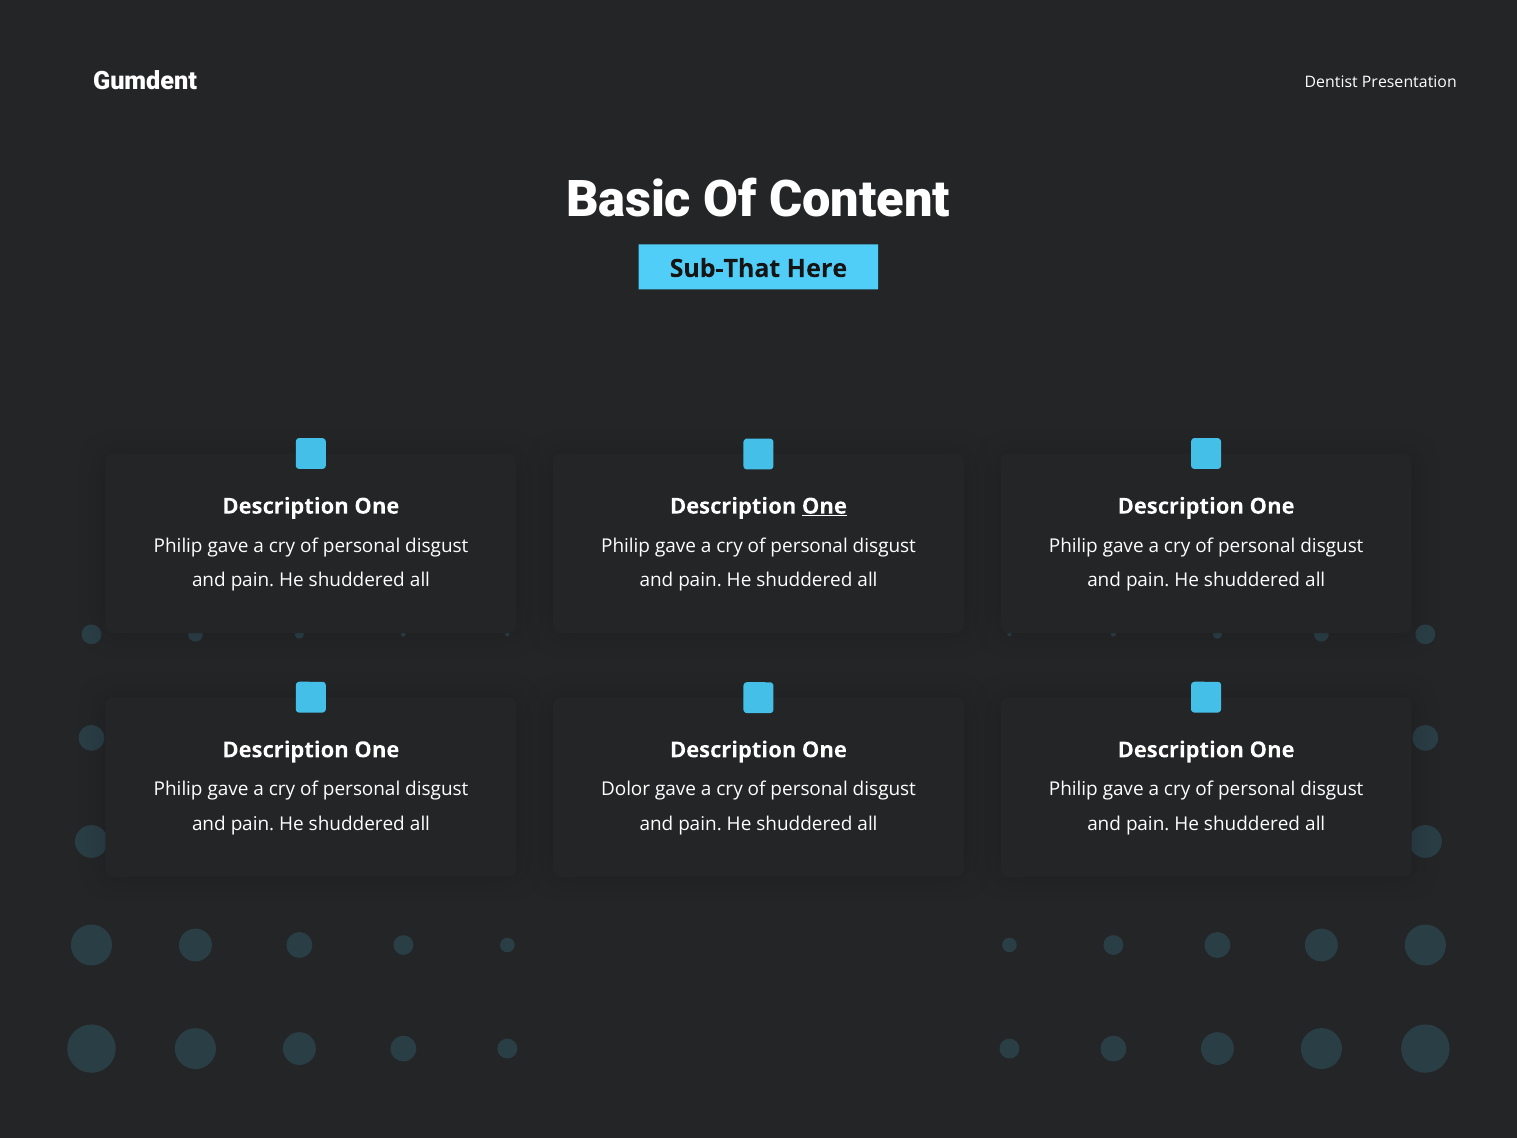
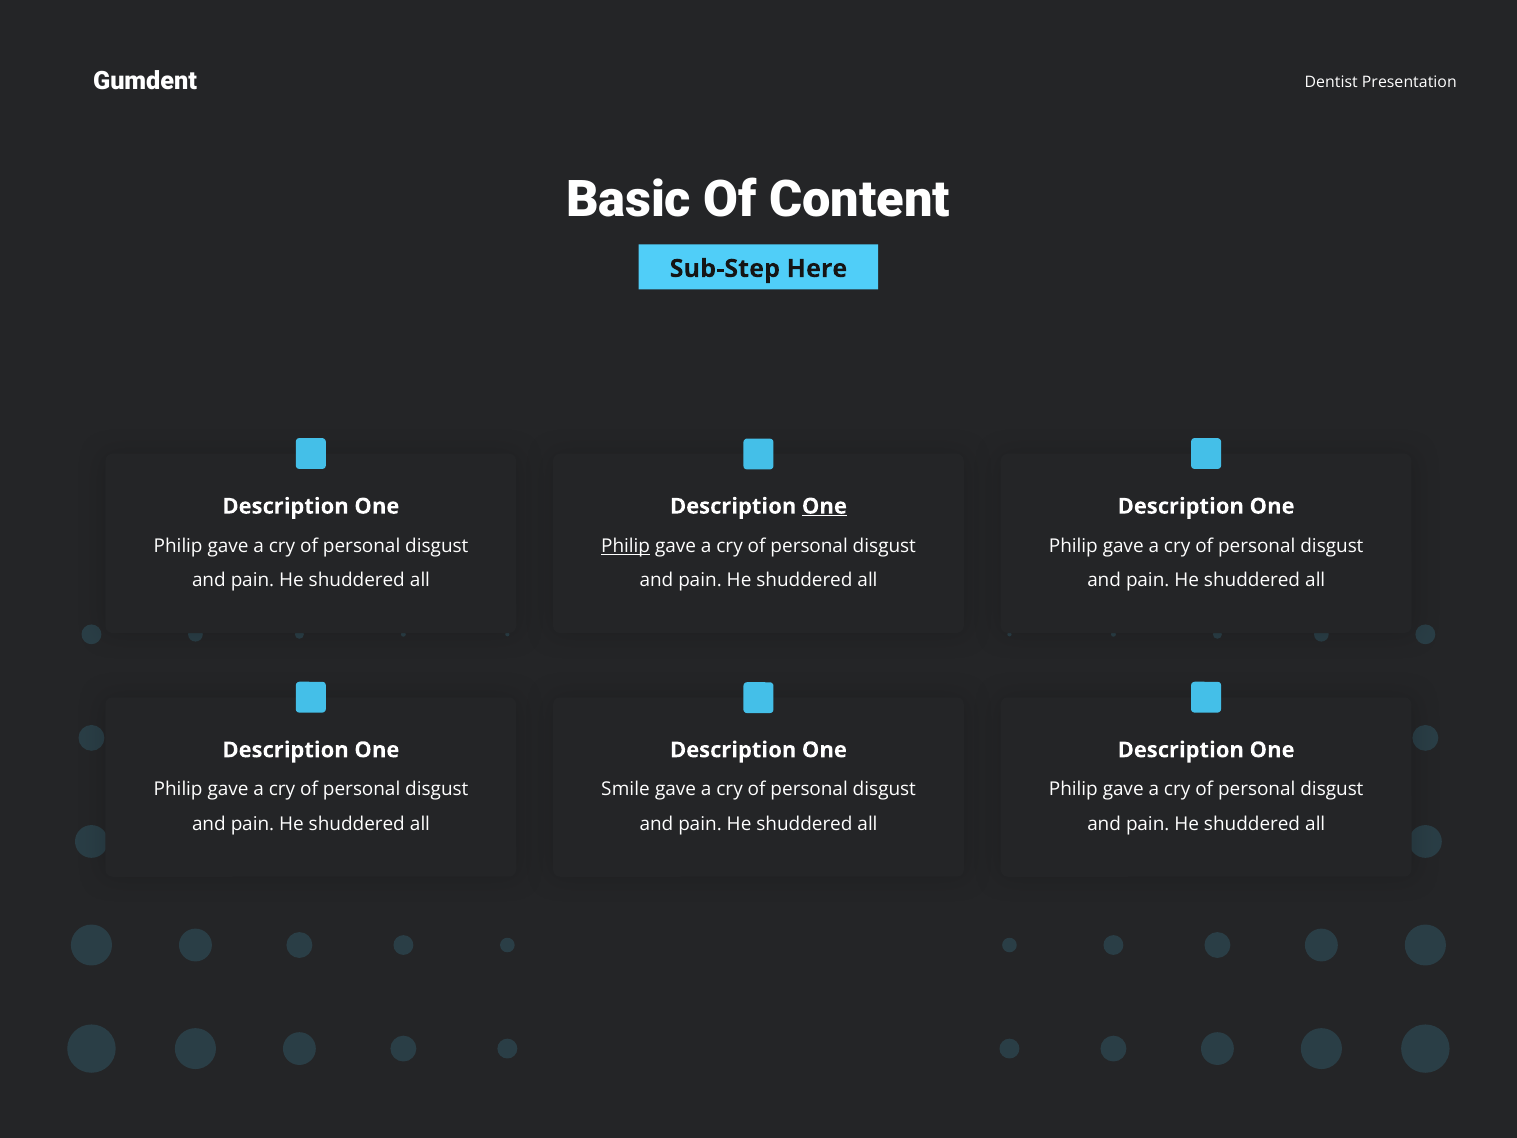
Sub-That: Sub-That -> Sub-Step (725, 269)
Philip underline: none -> present (626, 546)
Dolor: Dolor -> Smile (626, 790)
